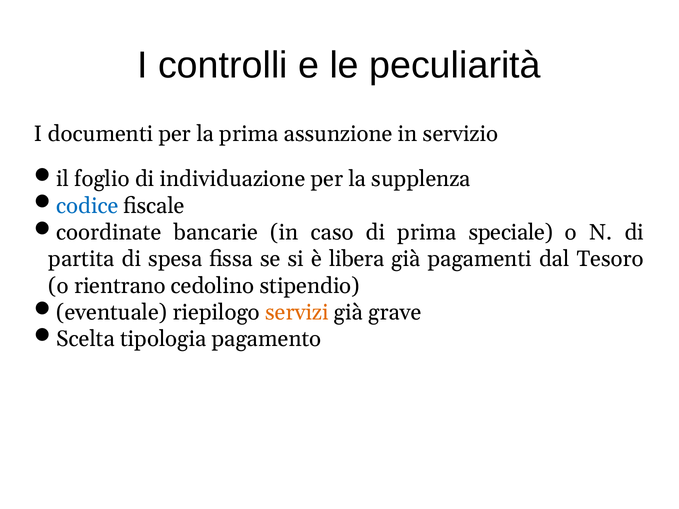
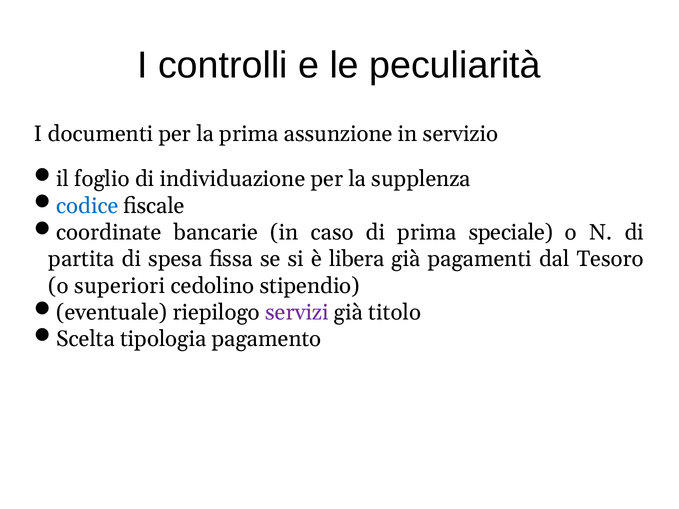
rientrano: rientrano -> superiori (120, 286)
servizi colour: orange -> purple (297, 313)
grave: grave -> titolo (395, 313)
